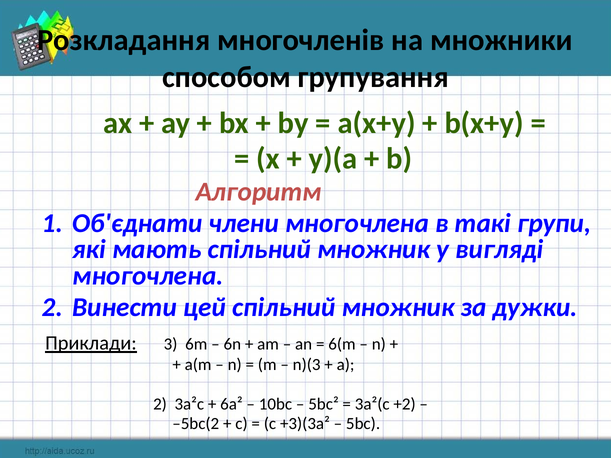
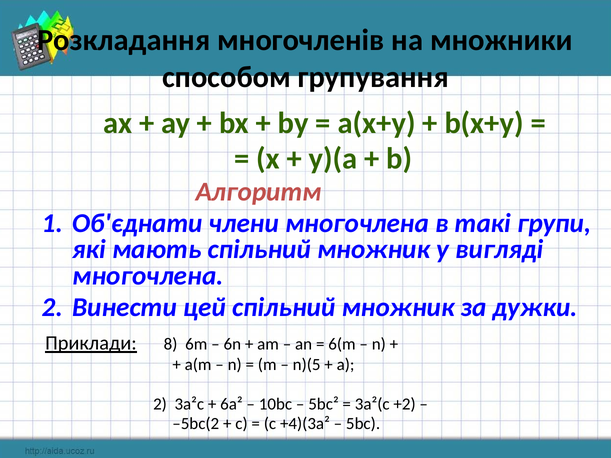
3: 3 -> 8 (171, 344)
n)(3: n)(3 -> n)(5 (307, 365)
+3)(3a²: +3)(3a² -> +4)(3a² (305, 424)
